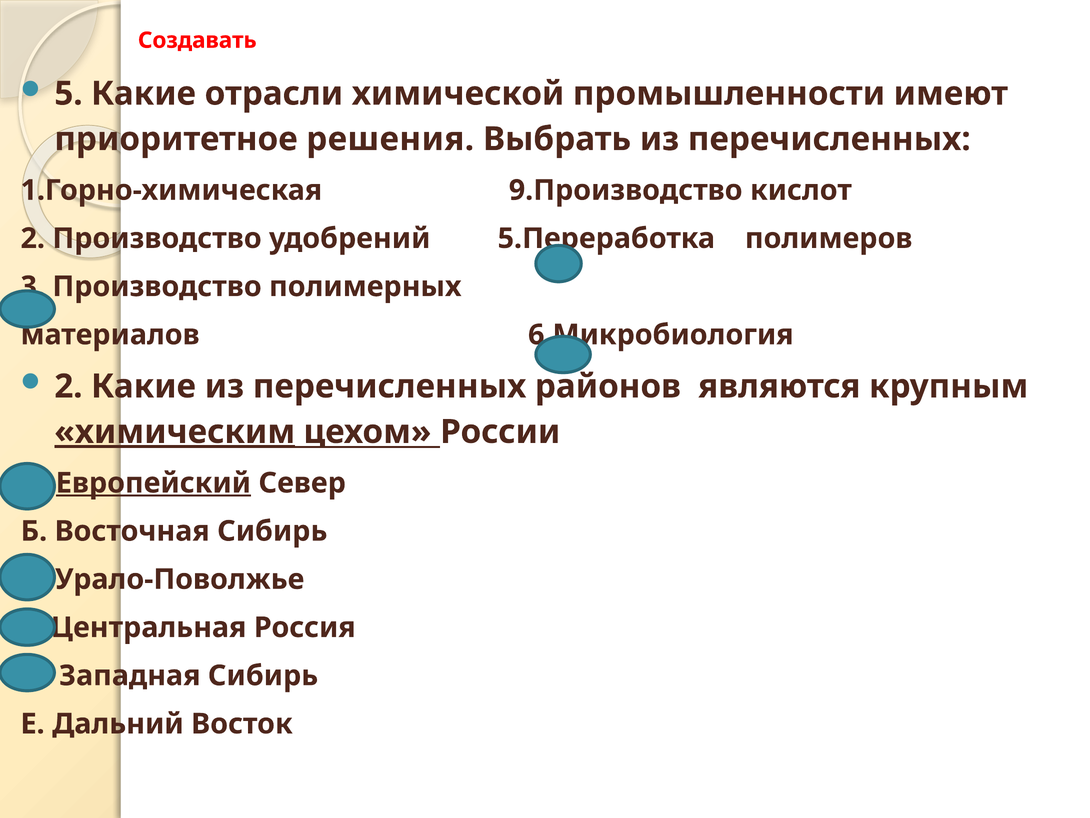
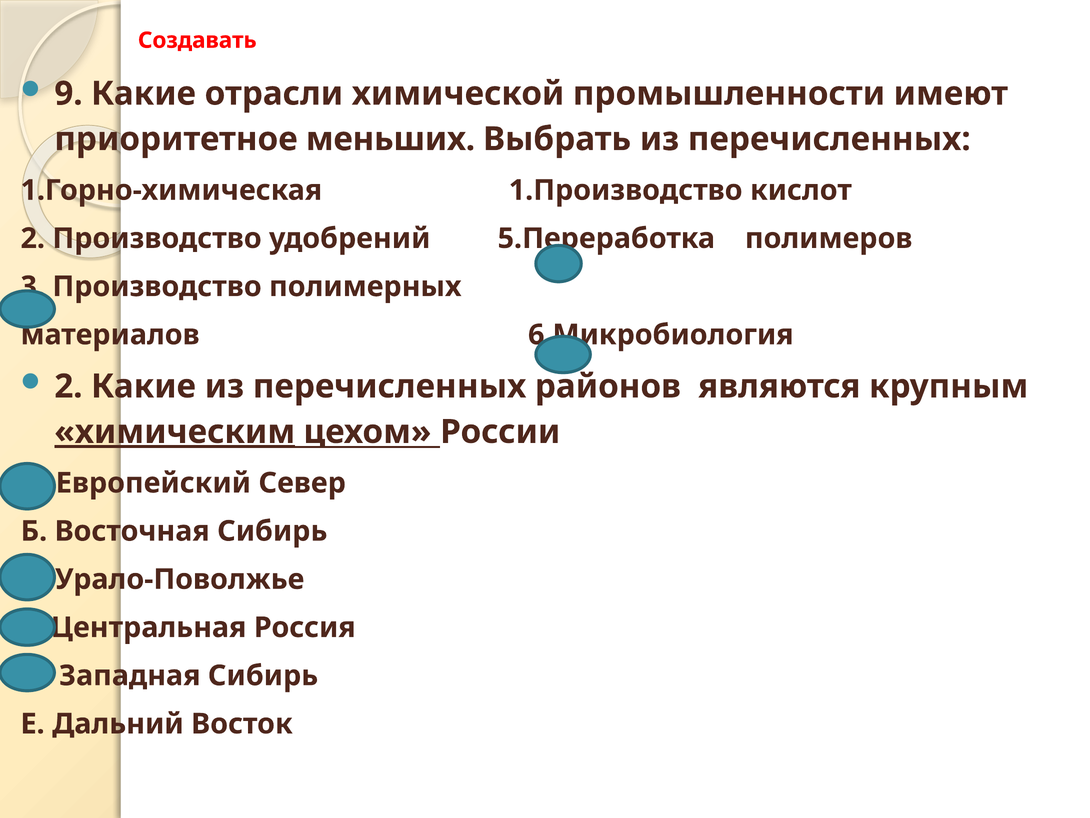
5: 5 -> 9 (68, 94)
решения: решения -> меньших (390, 139)
9.Производство: 9.Производство -> 1.Производство (626, 190)
Европейский underline: present -> none (153, 483)
